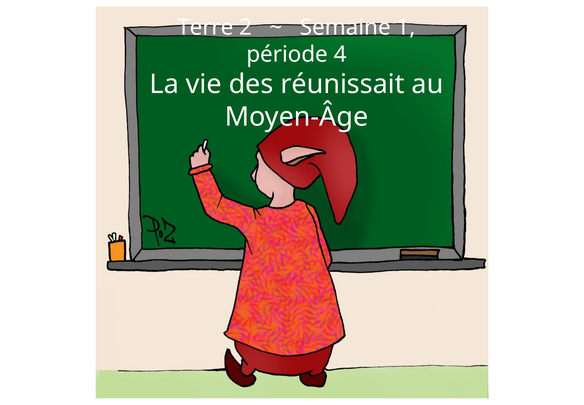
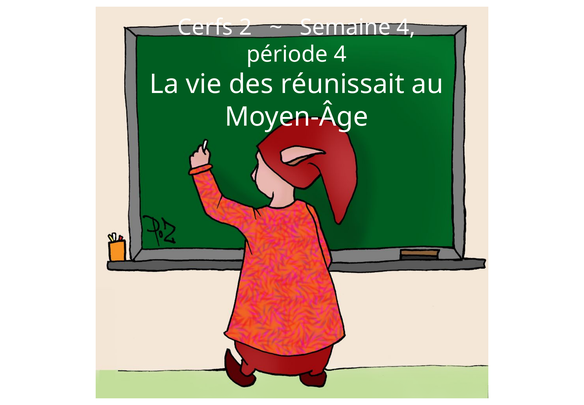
Terre: Terre -> Cerfs (205, 27)
Semaine 1: 1 -> 4 (406, 27)
